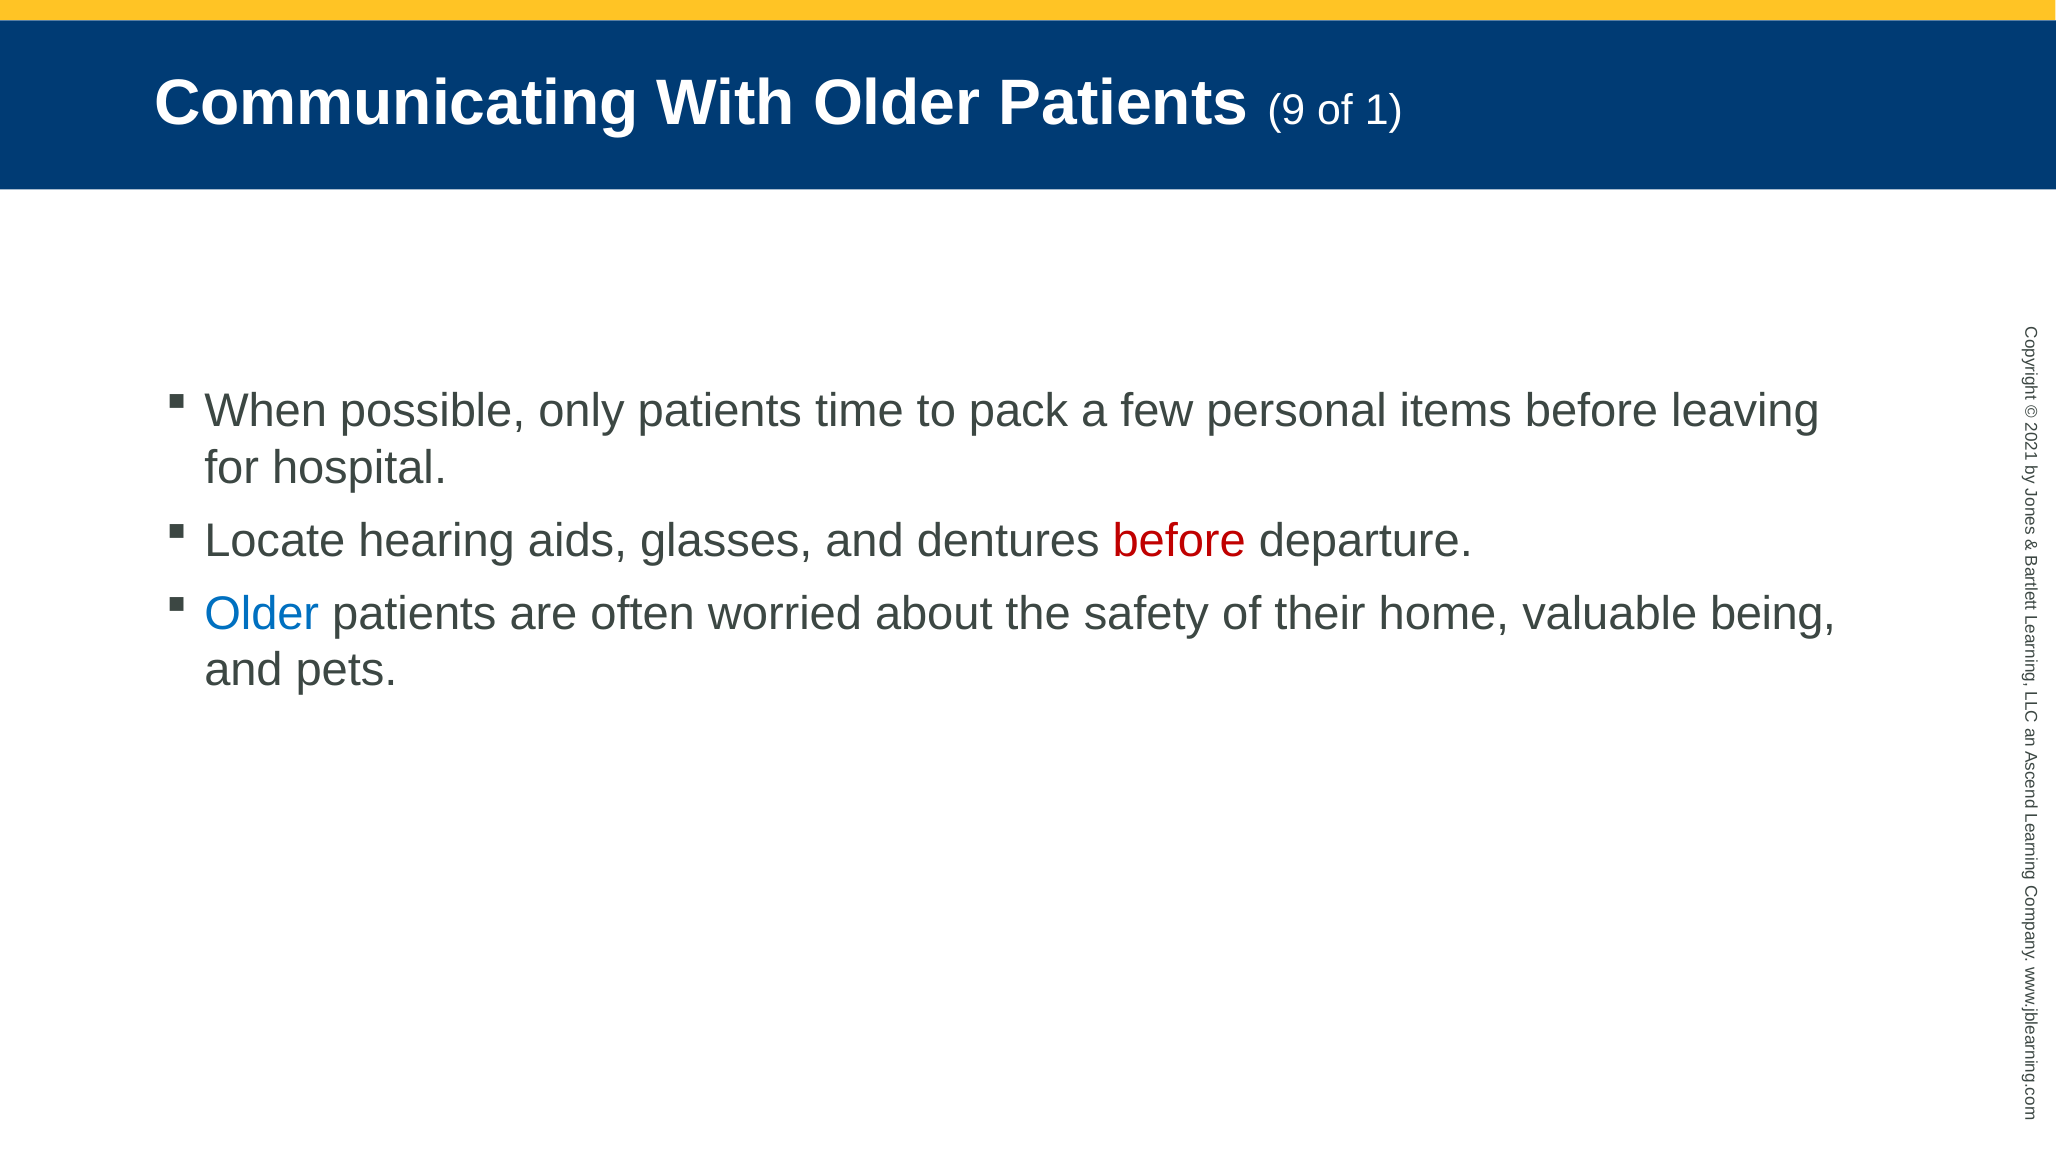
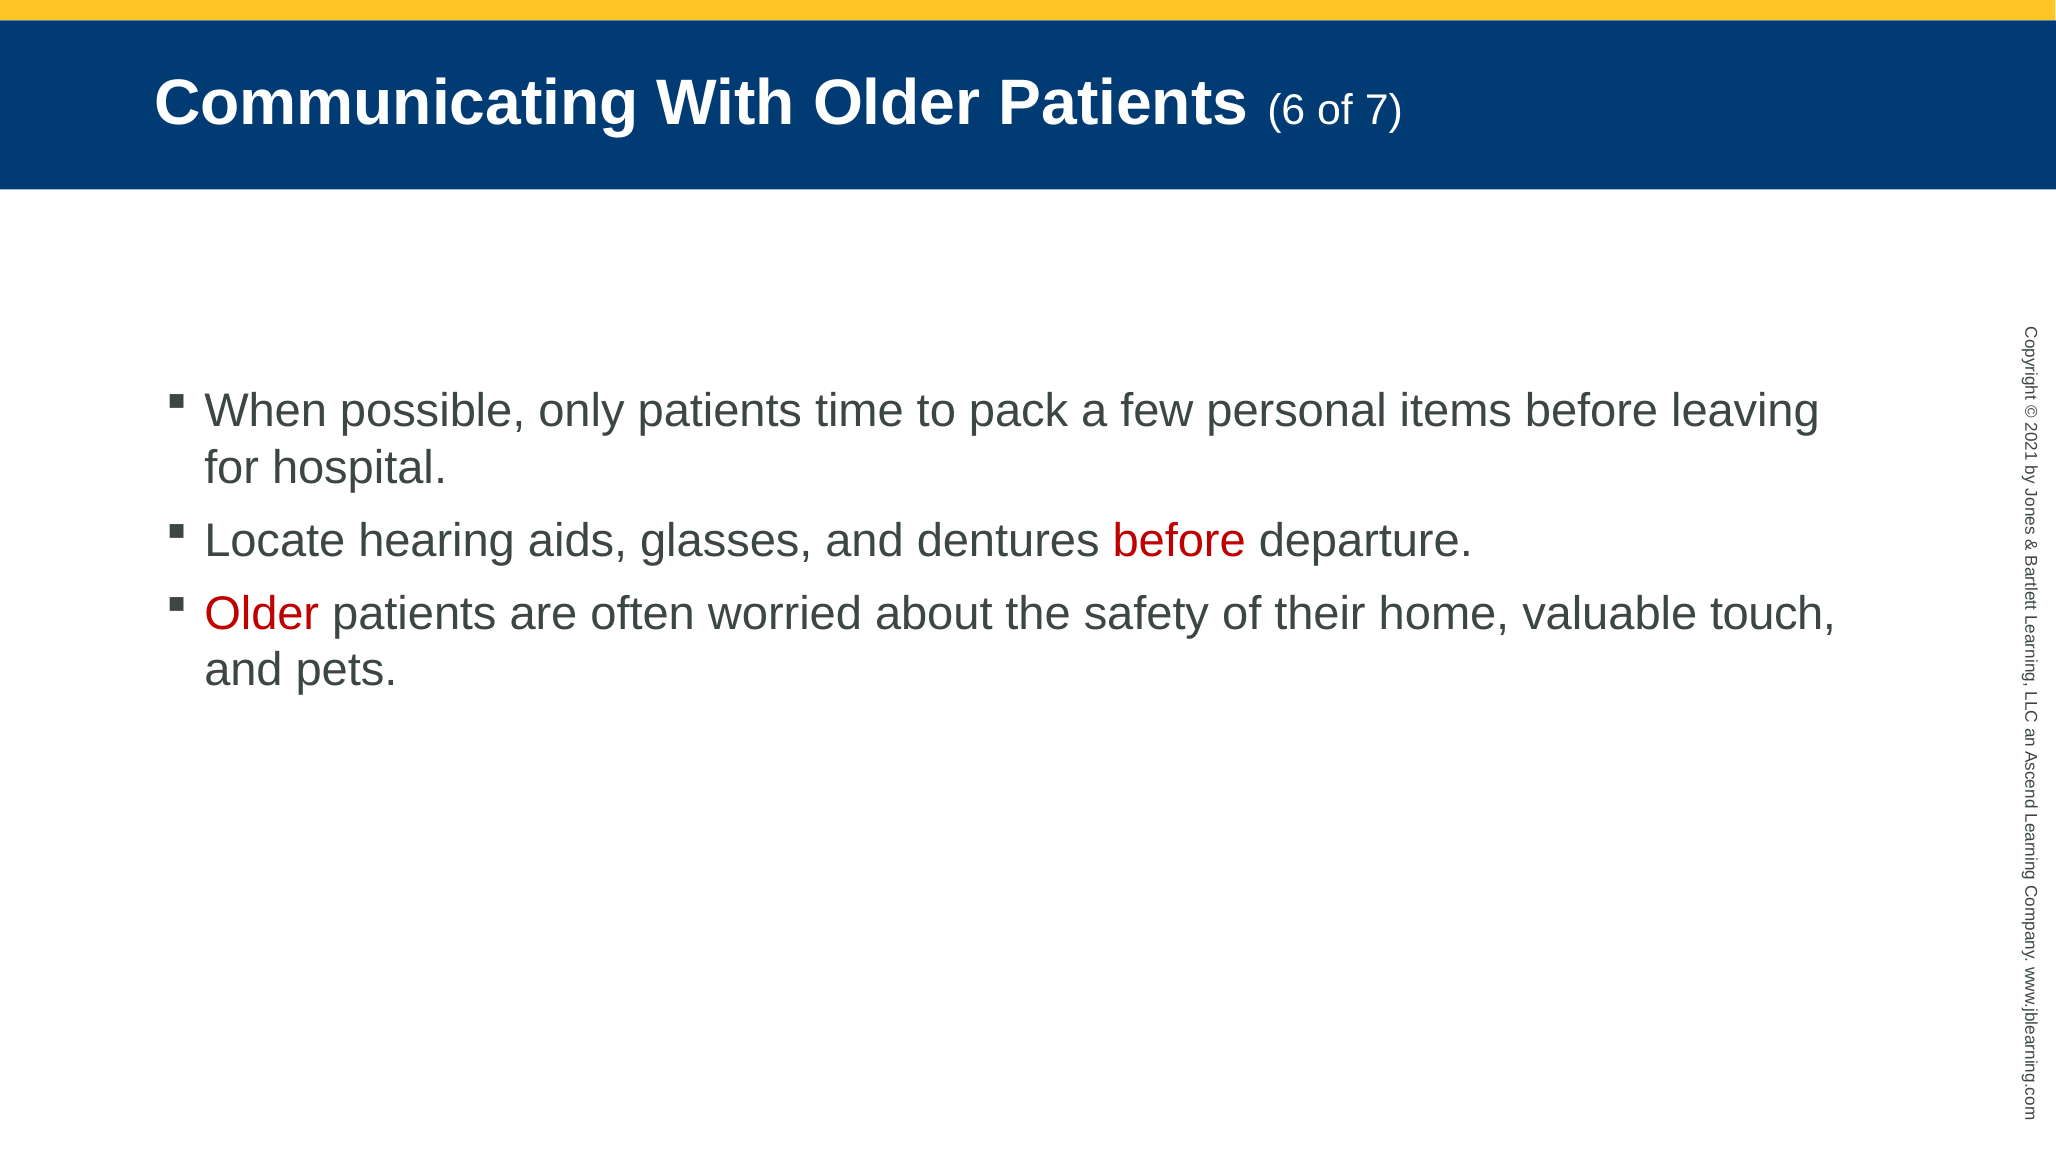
9: 9 -> 6 (1286, 110)
of 1: 1 -> 7 (1384, 110)
Older colour: blue -> red (262, 613)
being: being -> touch (1773, 613)
